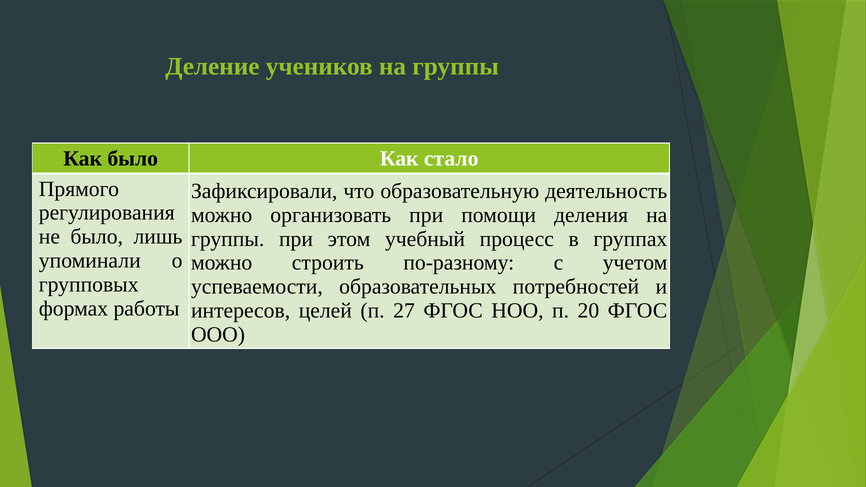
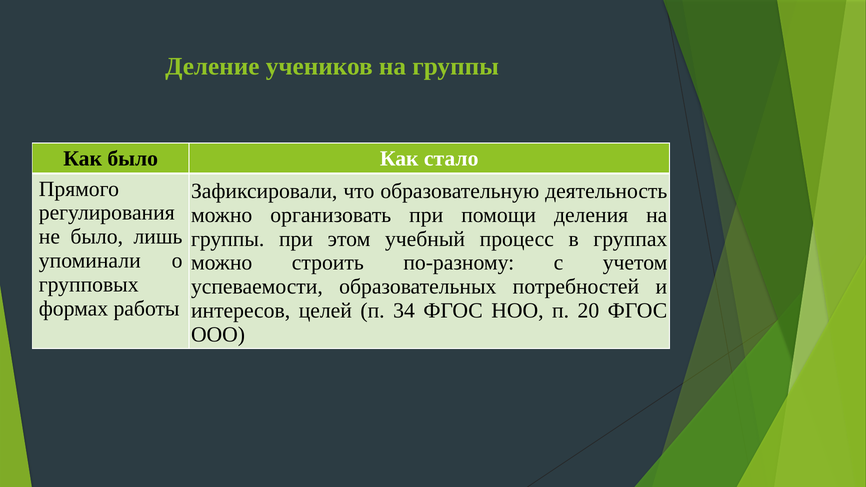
27: 27 -> 34 (404, 311)
